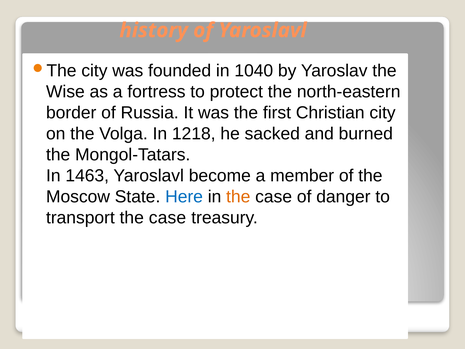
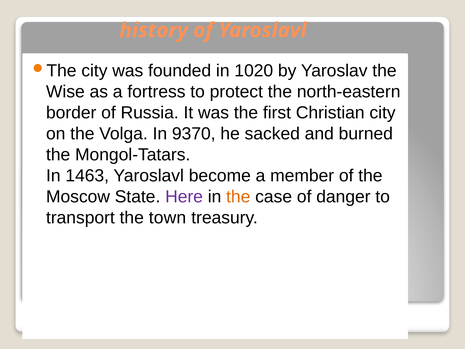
1040: 1040 -> 1020 (254, 71)
1218: 1218 -> 9370 (194, 134)
Here colour: blue -> purple (184, 196)
transport the case: case -> town (167, 217)
